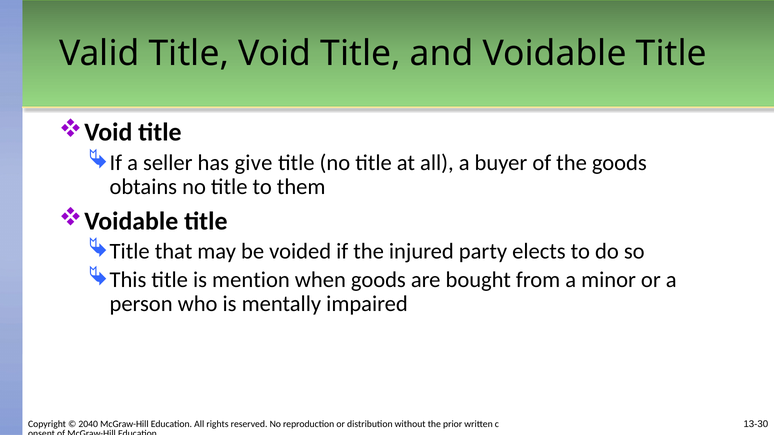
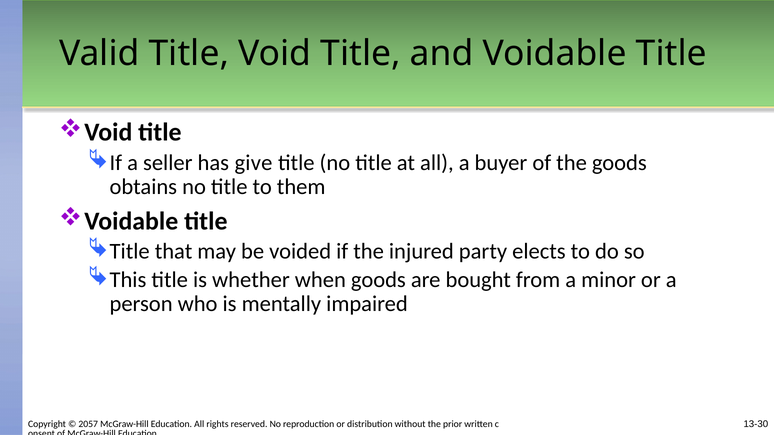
mention: mention -> whether (251, 280)
2040: 2040 -> 2057 (88, 424)
